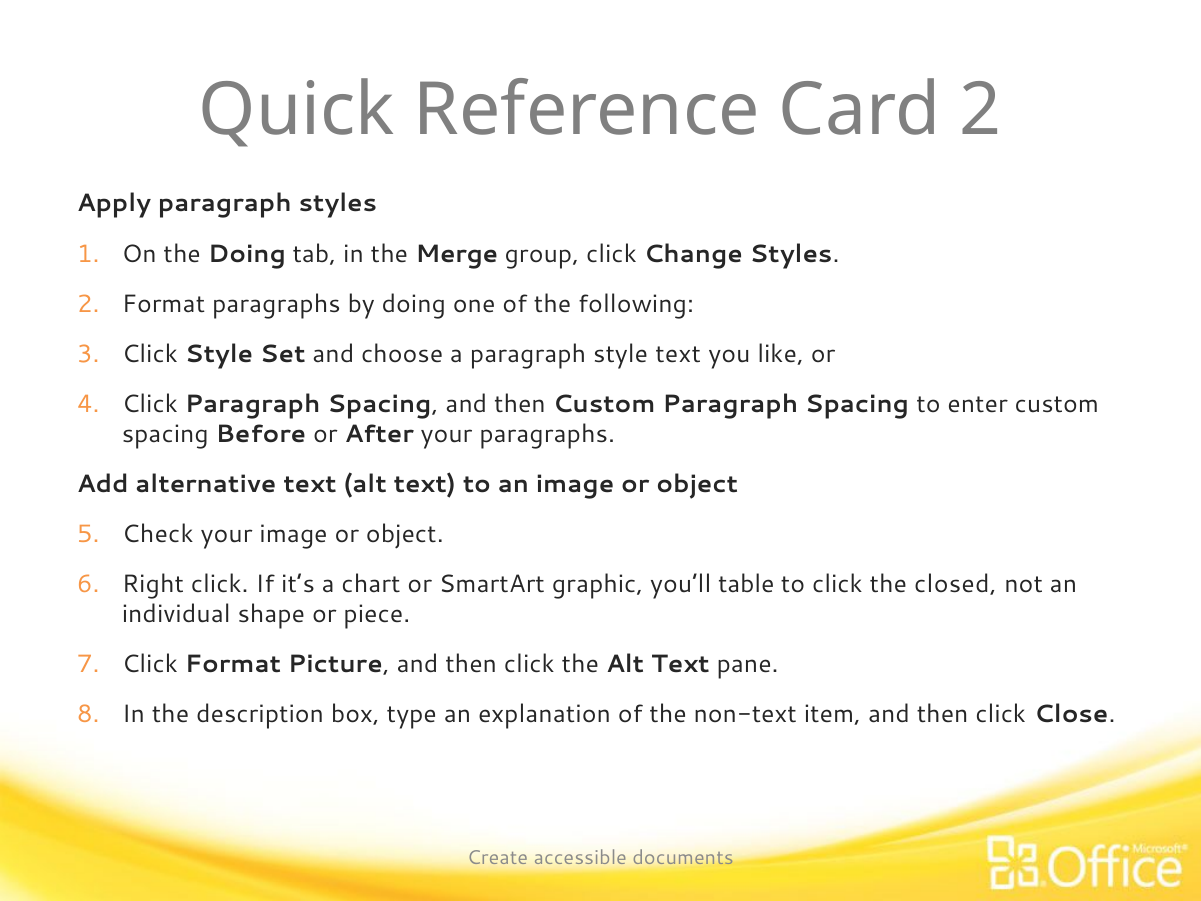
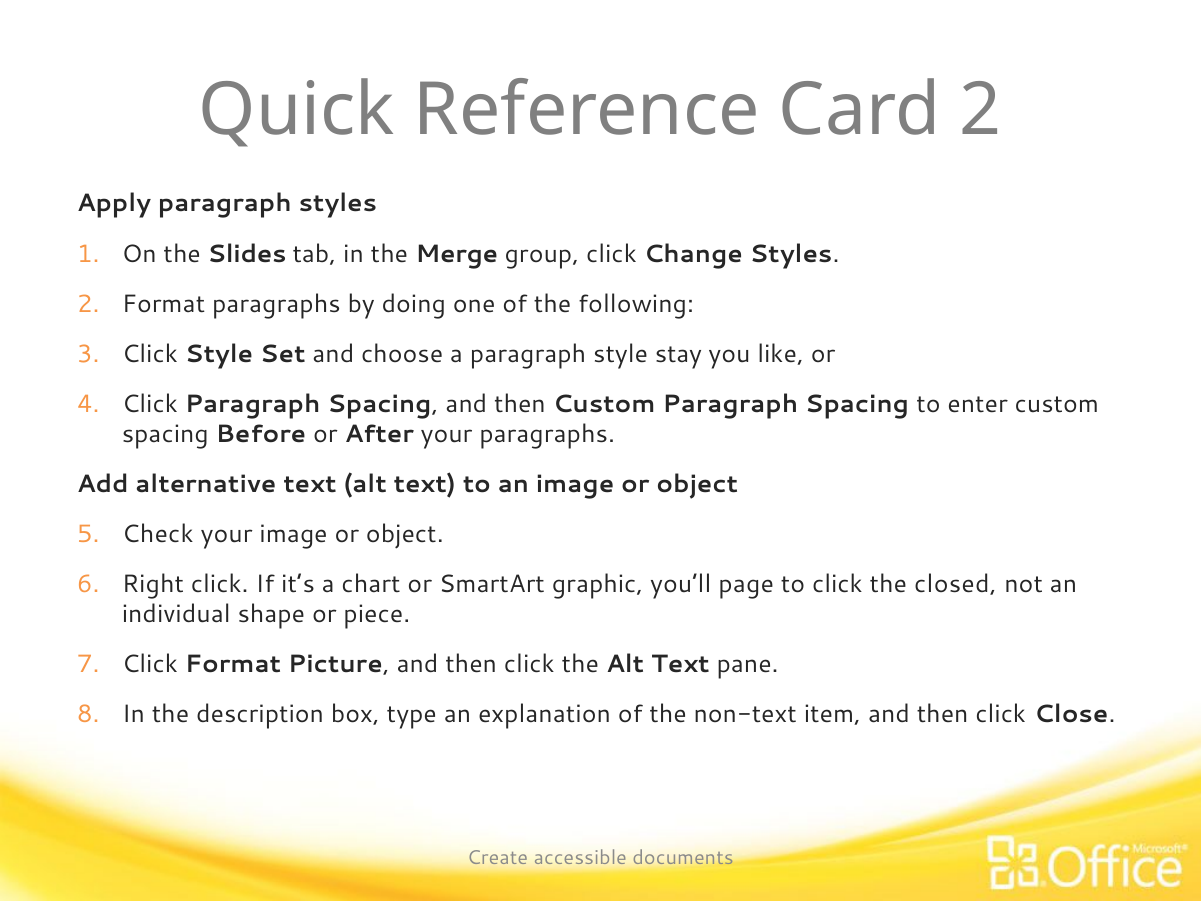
the Doing: Doing -> Slides (247, 254)
style text: text -> stay (678, 354)
table: table -> page (746, 584)
